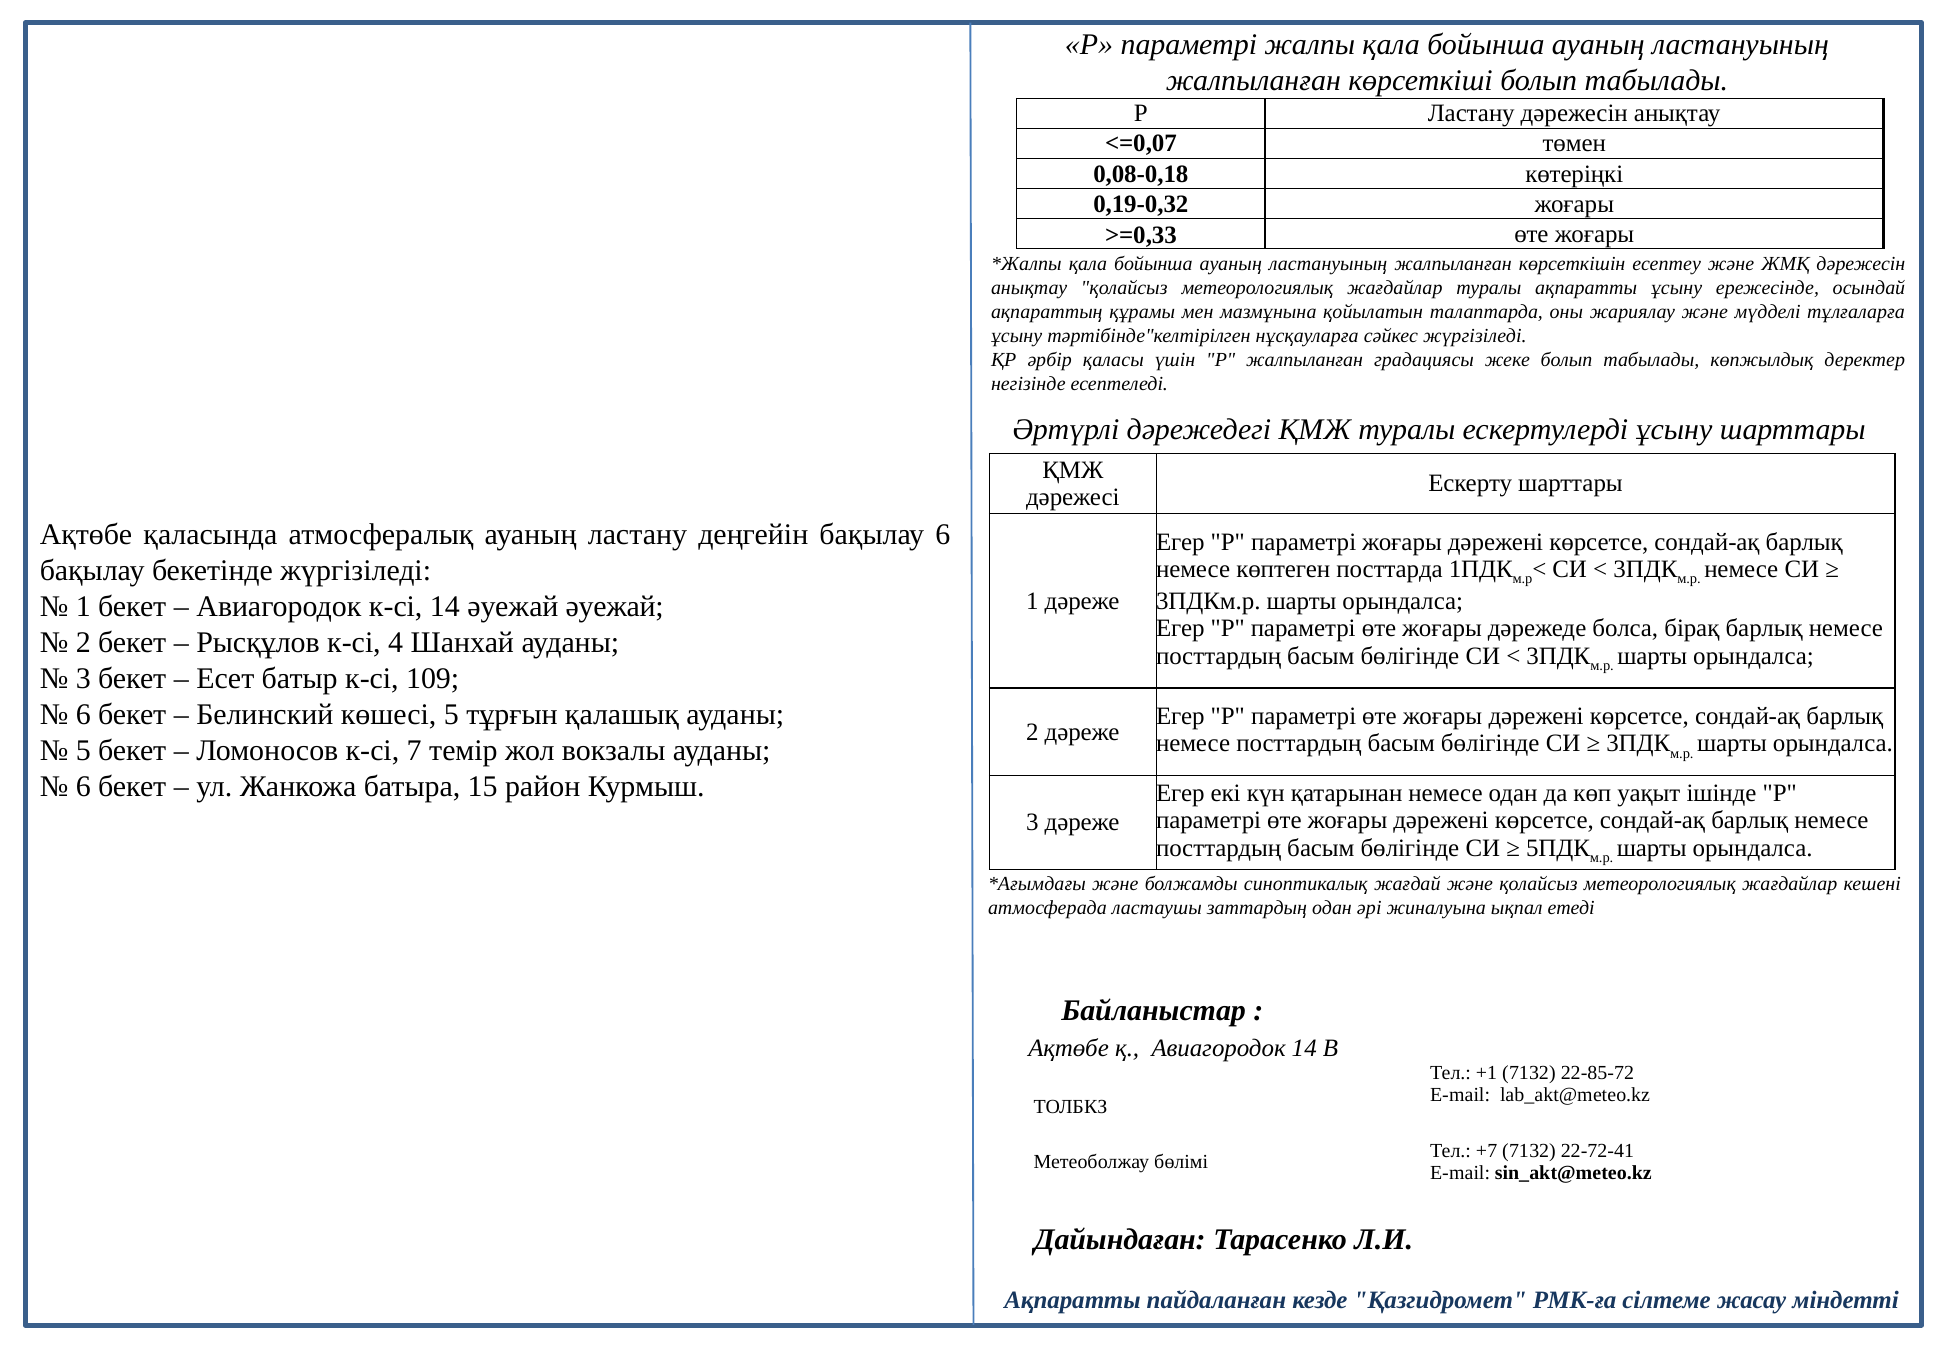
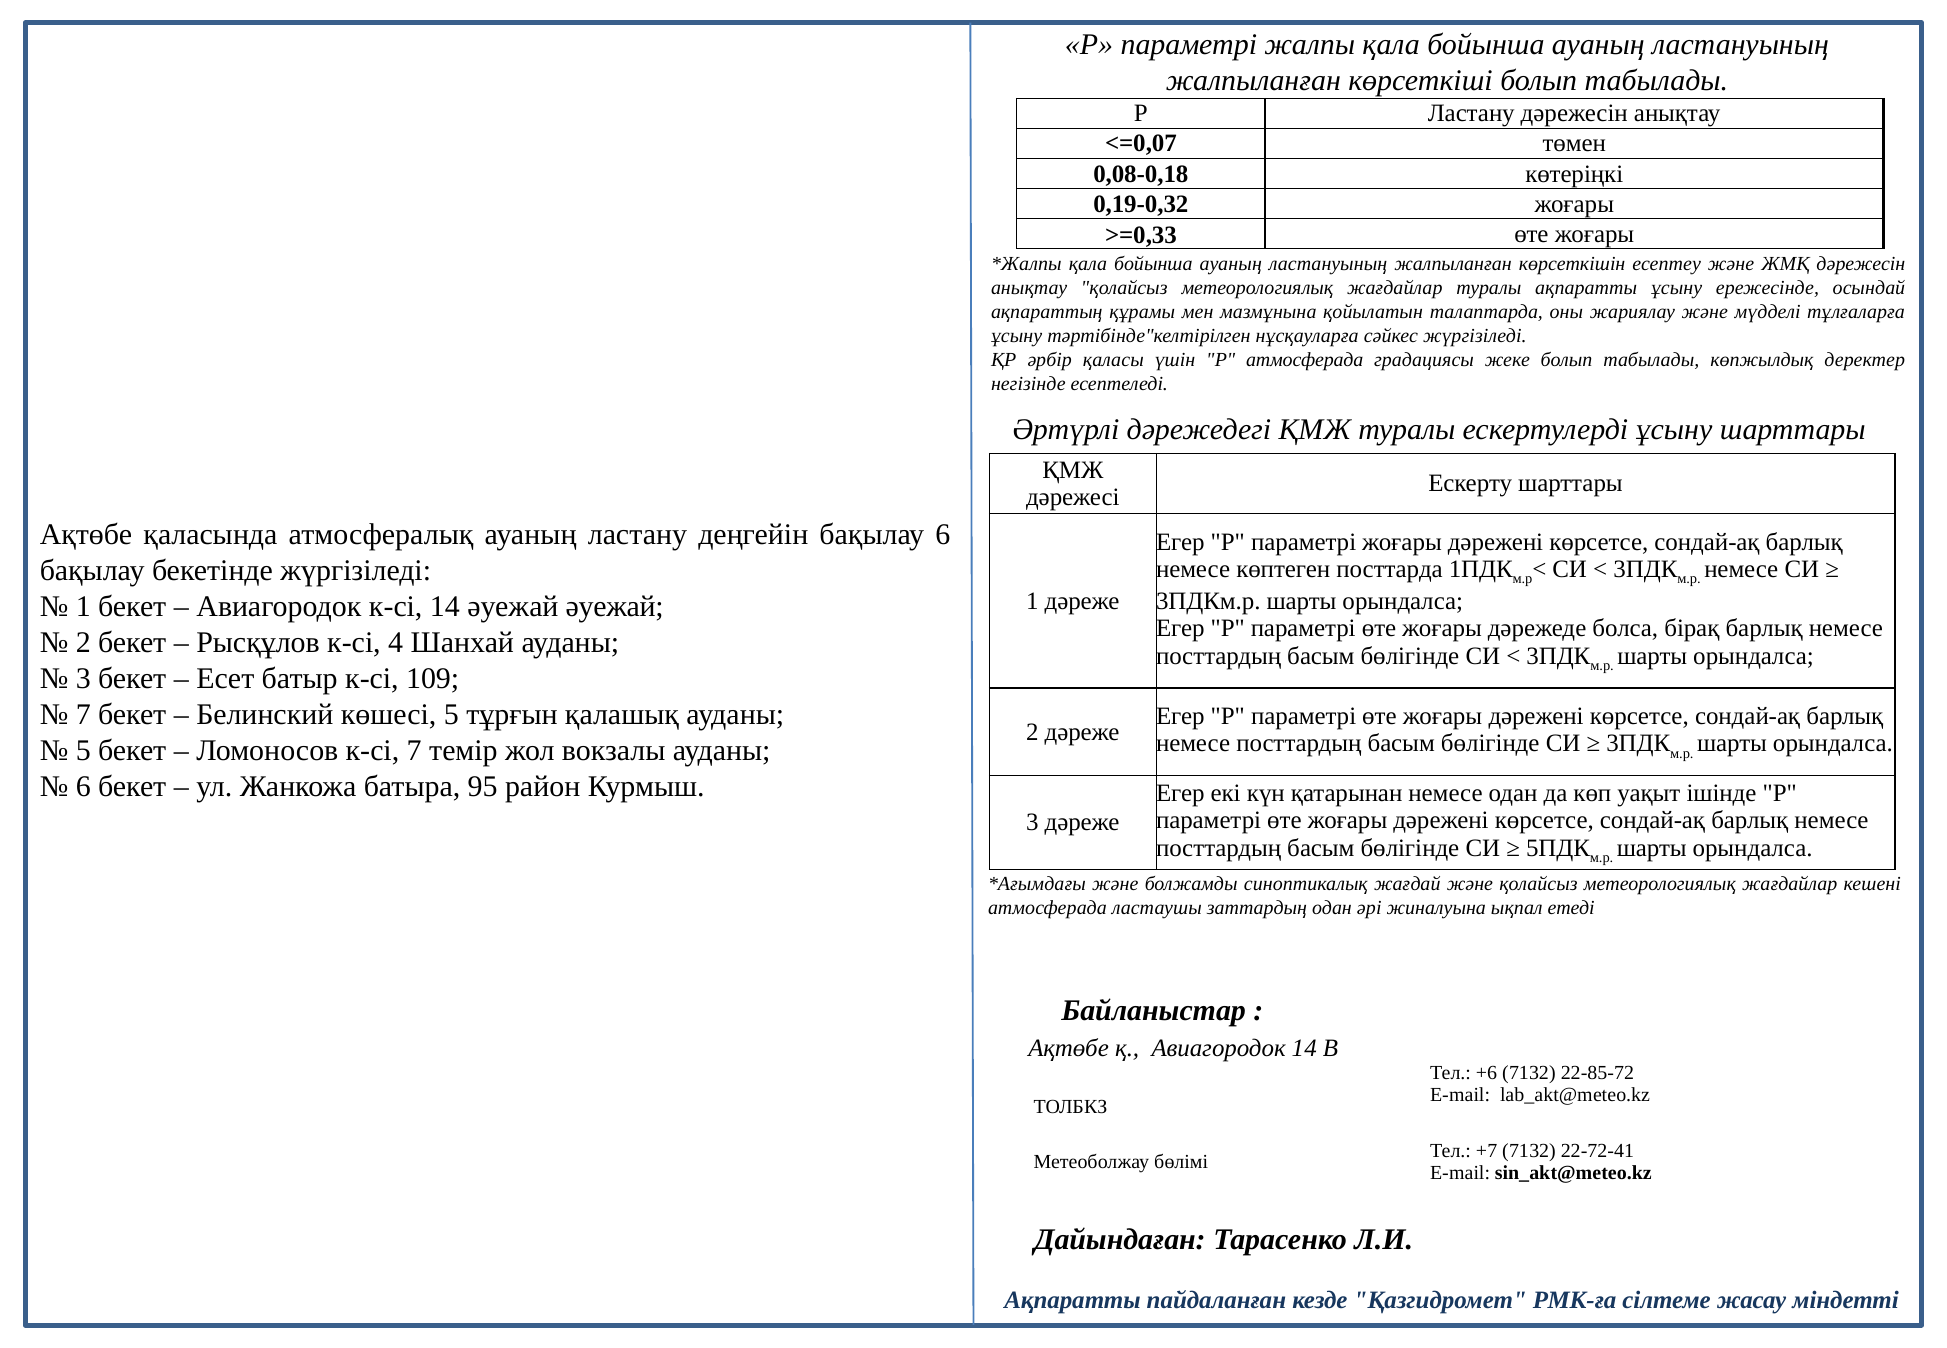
Р жалпыланған: жалпыланған -> атмосферада (1305, 360)
6: 6 -> 7 (83, 715)
15: 15 -> 95 (483, 787)
+1: +1 -> +6 (1487, 1073)
